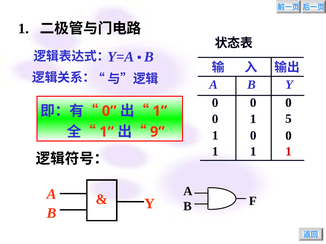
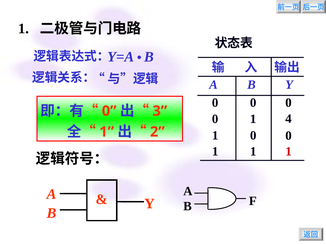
1: 1 -> 3 (160, 111)
5: 5 -> 4 (288, 119)
9: 9 -> 2 (157, 132)
